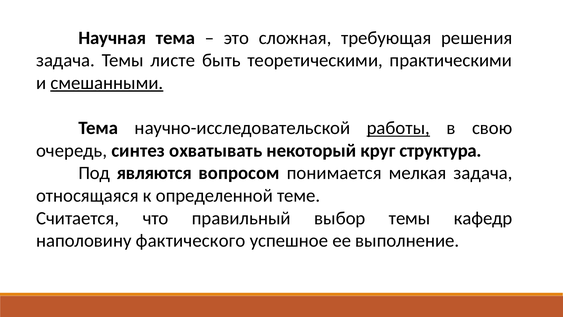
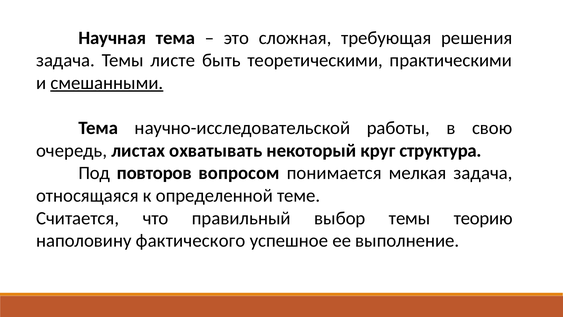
работы underline: present -> none (398, 128)
синтез: синтез -> листах (138, 150)
являются: являются -> повторов (154, 173)
кафедр: кафедр -> теорию (483, 218)
